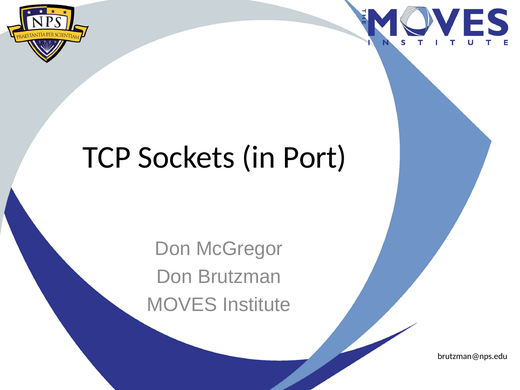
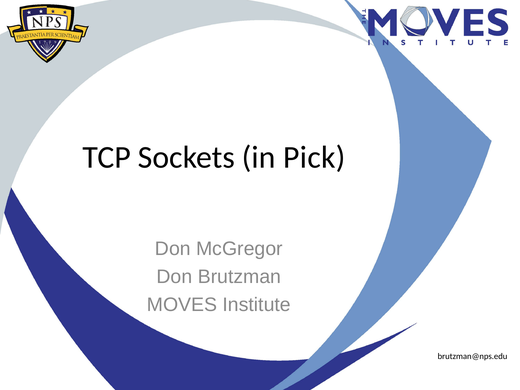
Port: Port -> Pick (314, 157)
